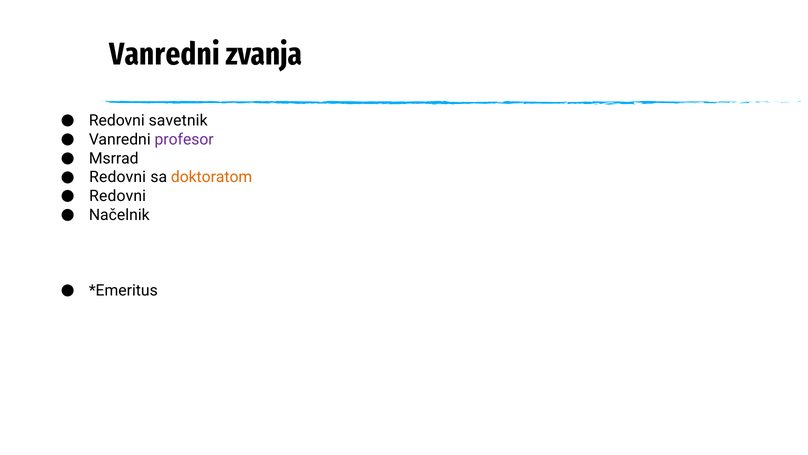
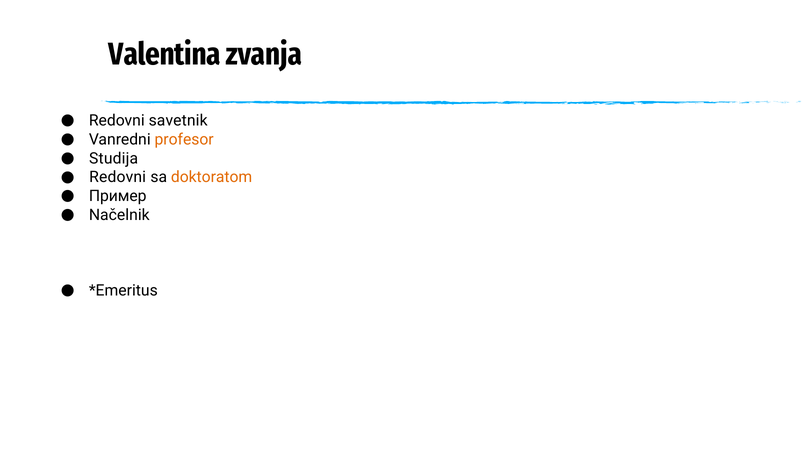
Vanredni: Vanredni -> Valentina (165, 54)
profesor colour: purple -> orange (184, 139)
Msrrad: Msrrad -> Studija (114, 158)
Redovni: Redovni -> Пример (118, 196)
